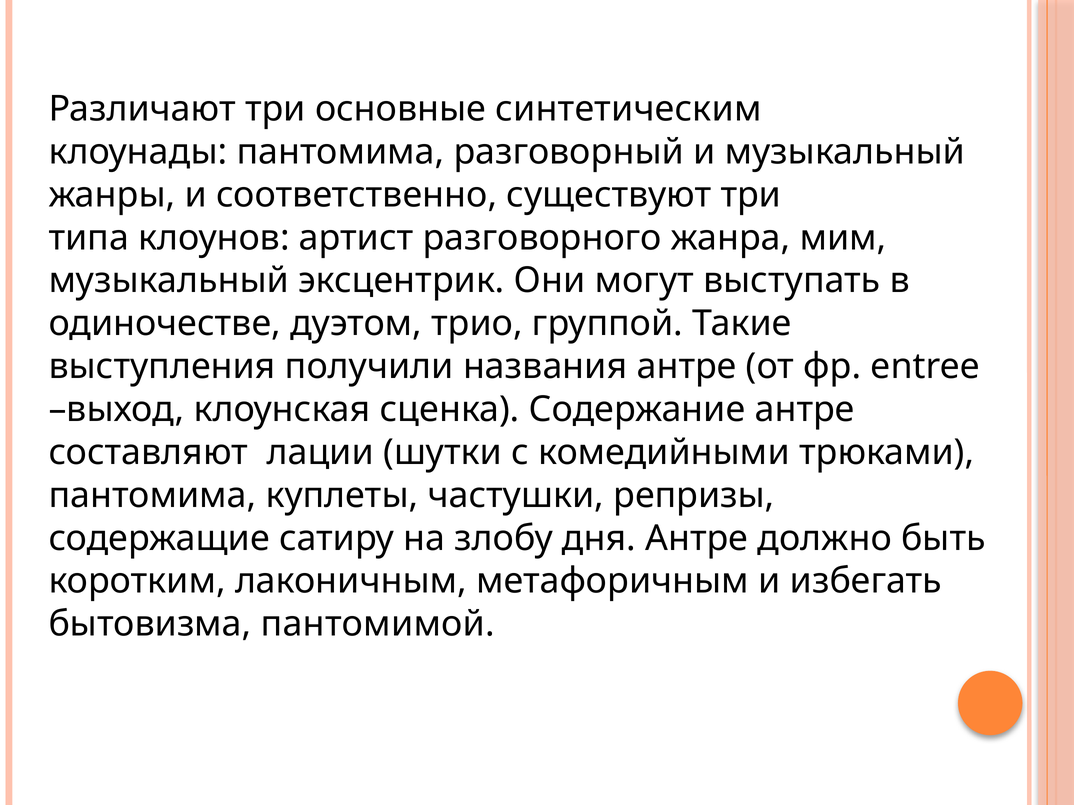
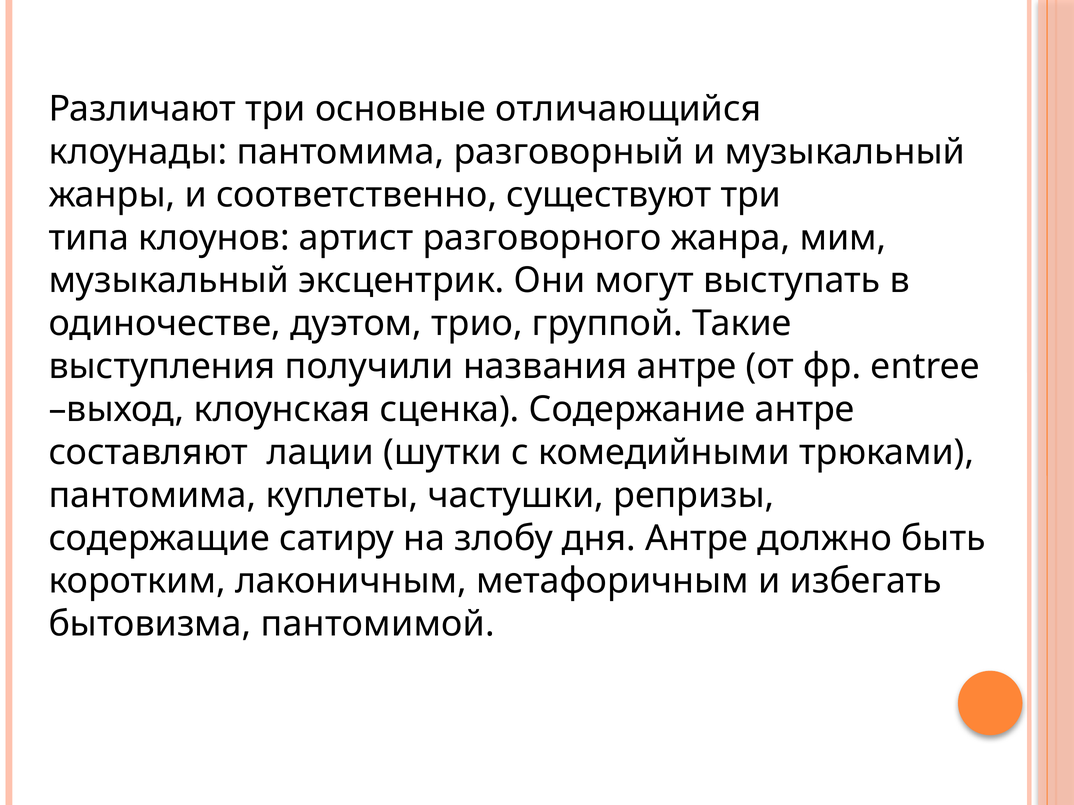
синтетическим: синтетическим -> отличающийся (629, 109)
